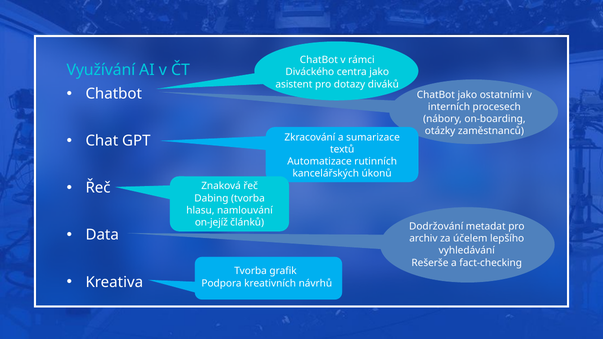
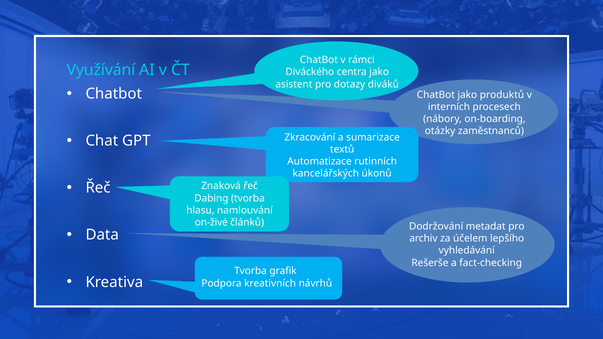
ostatními: ostatními -> produktů (502, 95)
on-jejíž: on-jejíž -> on-živé (211, 222)
